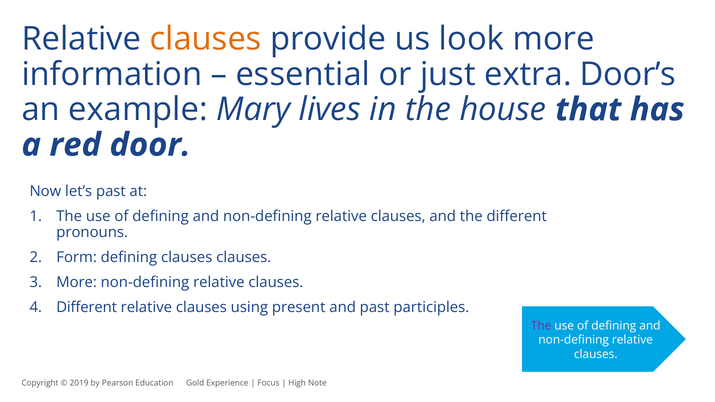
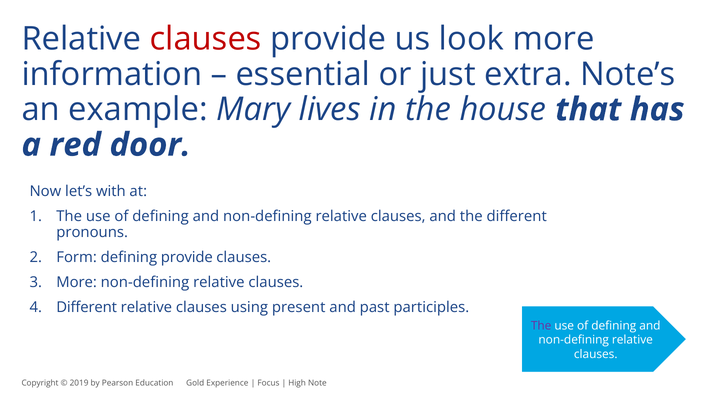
clauses colour: orange -> red (206, 39)
Door’s: Door’s -> Note’s (628, 74)
let’s past: past -> with (111, 191)
defining clauses: clauses -> provide (187, 257)
